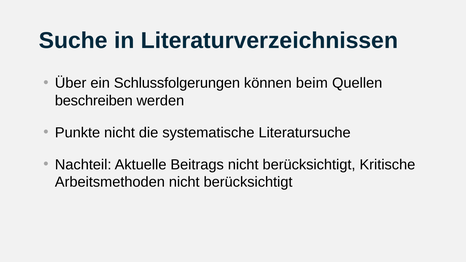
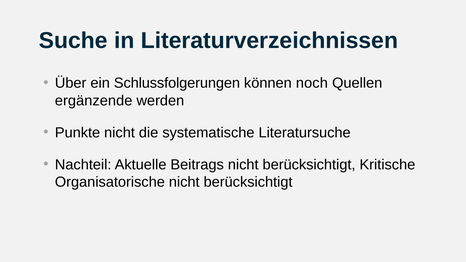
beim: beim -> noch (312, 83)
beschreiben: beschreiben -> ergänzende (94, 101)
Arbeitsmethoden: Arbeitsmethoden -> Organisatorische (110, 182)
